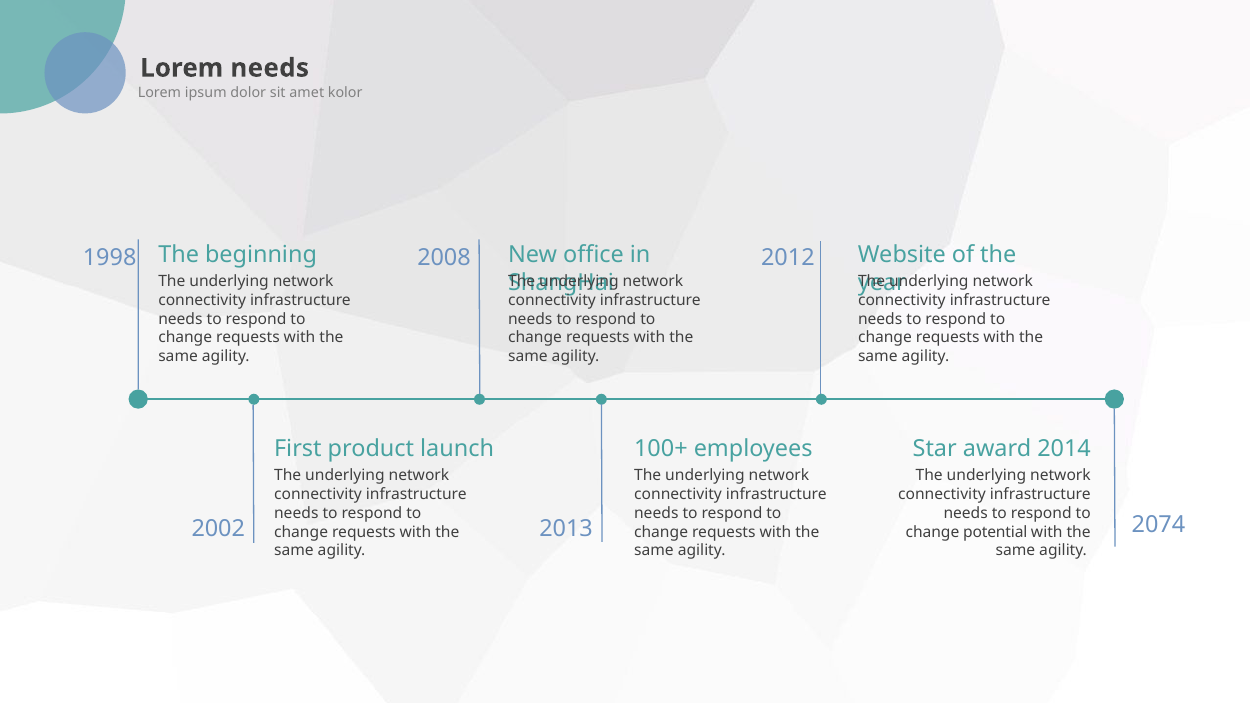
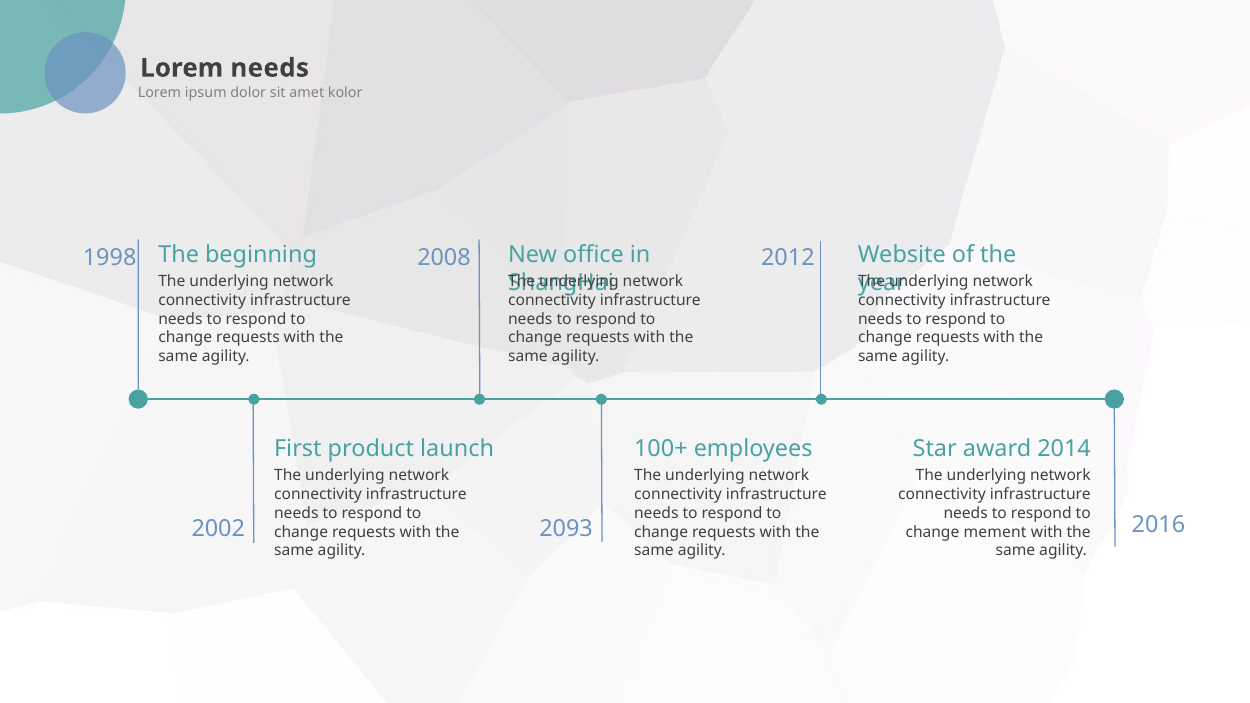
2074: 2074 -> 2016 (1158, 525)
2013: 2013 -> 2093 (566, 529)
potential: potential -> mement (995, 532)
